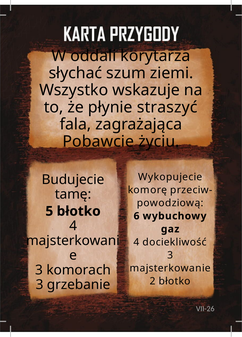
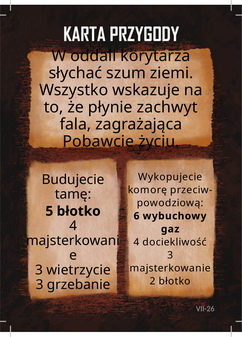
straszyć: straszyć -> zachwyt (167, 107)
komorach: komorach -> wietrzycie (79, 270)
